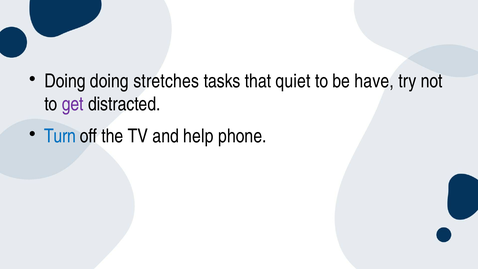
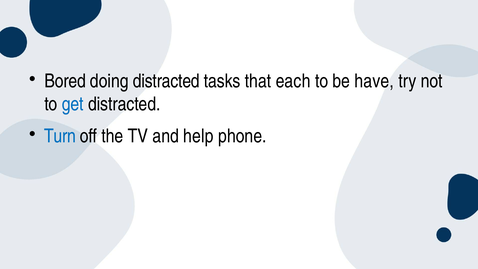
Doing: Doing -> Bored (65, 81)
doing stretches: stretches -> distracted (166, 81)
quiet: quiet -> each (293, 81)
get colour: purple -> blue (73, 104)
